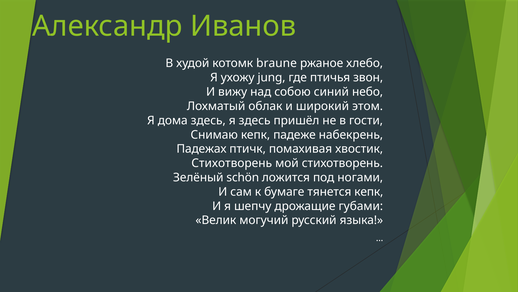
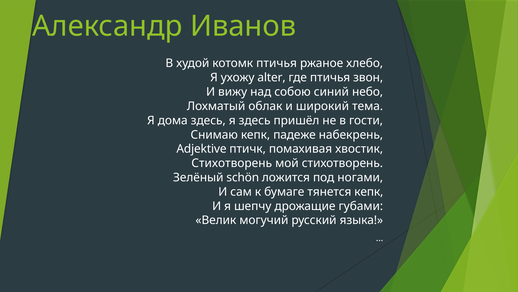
котомк braune: braune -> птичья (277, 63)
jung: jung -> alter (272, 77)
этом: этом -> тема (368, 106)
Падежах: Падежах -> Adjektive (202, 149)
